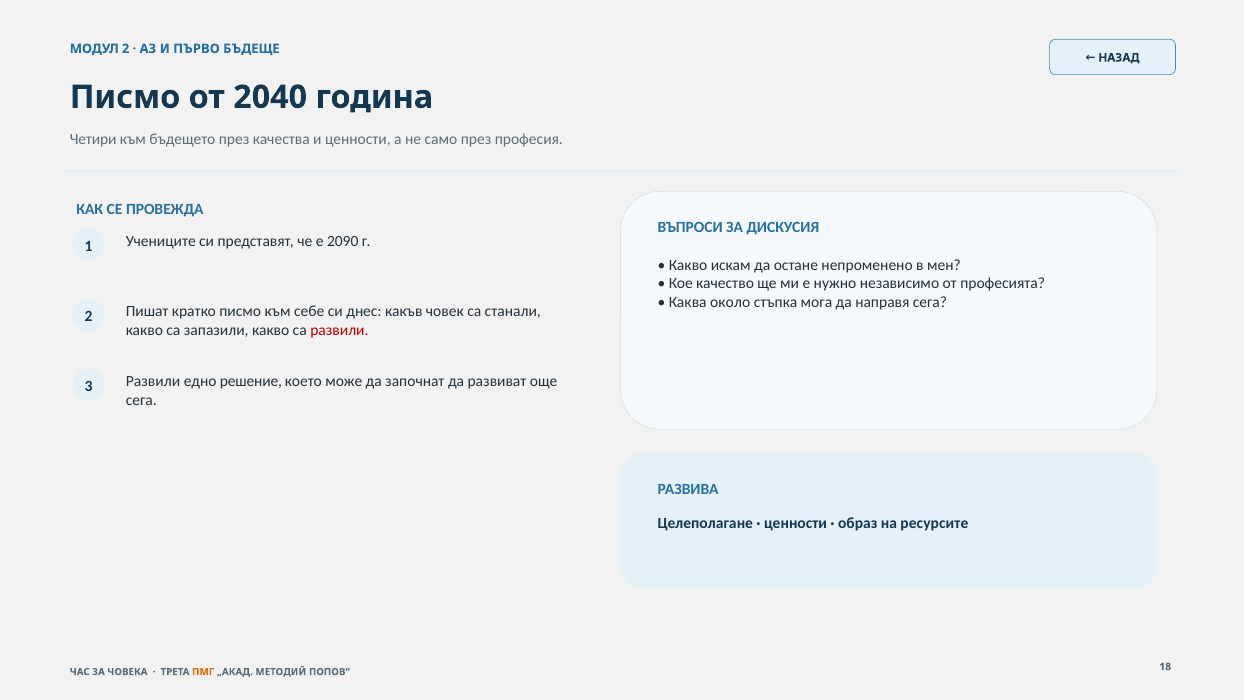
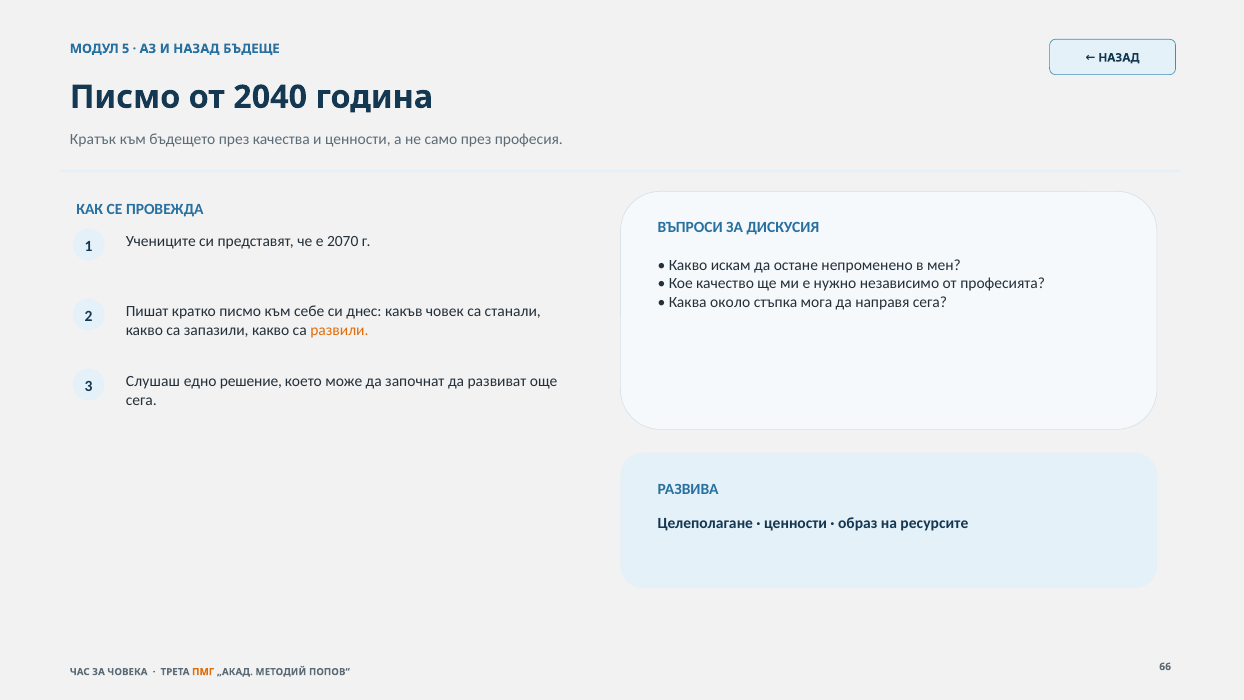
МОДУЛ 2: 2 -> 5 (126, 49)
И ПЪРВО: ПЪРВО -> НАЗАД (196, 49)
Четири: Четири -> Кратък (93, 139)
2090: 2090 -> 2070 (343, 242)
развили colour: red -> orange (339, 330)
3 Развили: Развили -> Слушаш (153, 382)
18: 18 -> 66 (1165, 666)
